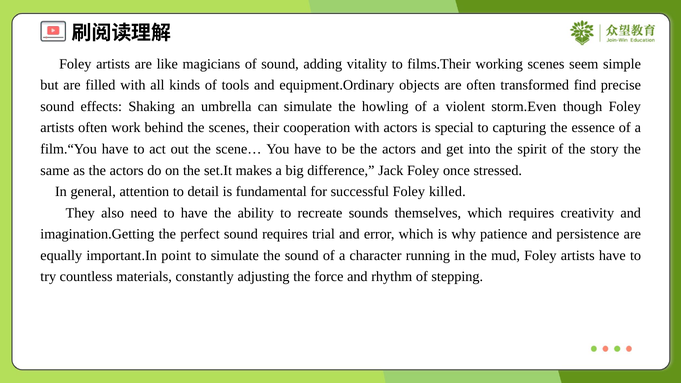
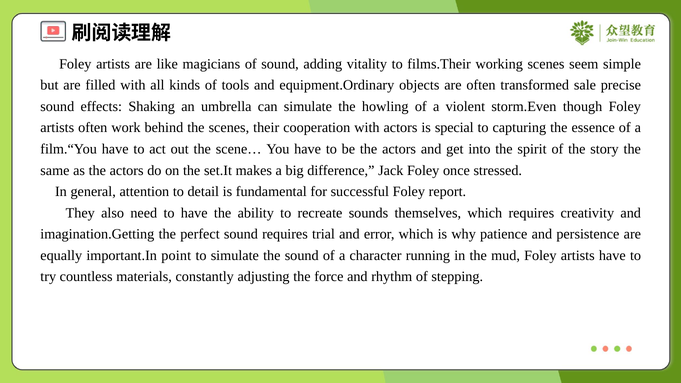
find: find -> sale (585, 85)
killed: killed -> report (447, 192)
